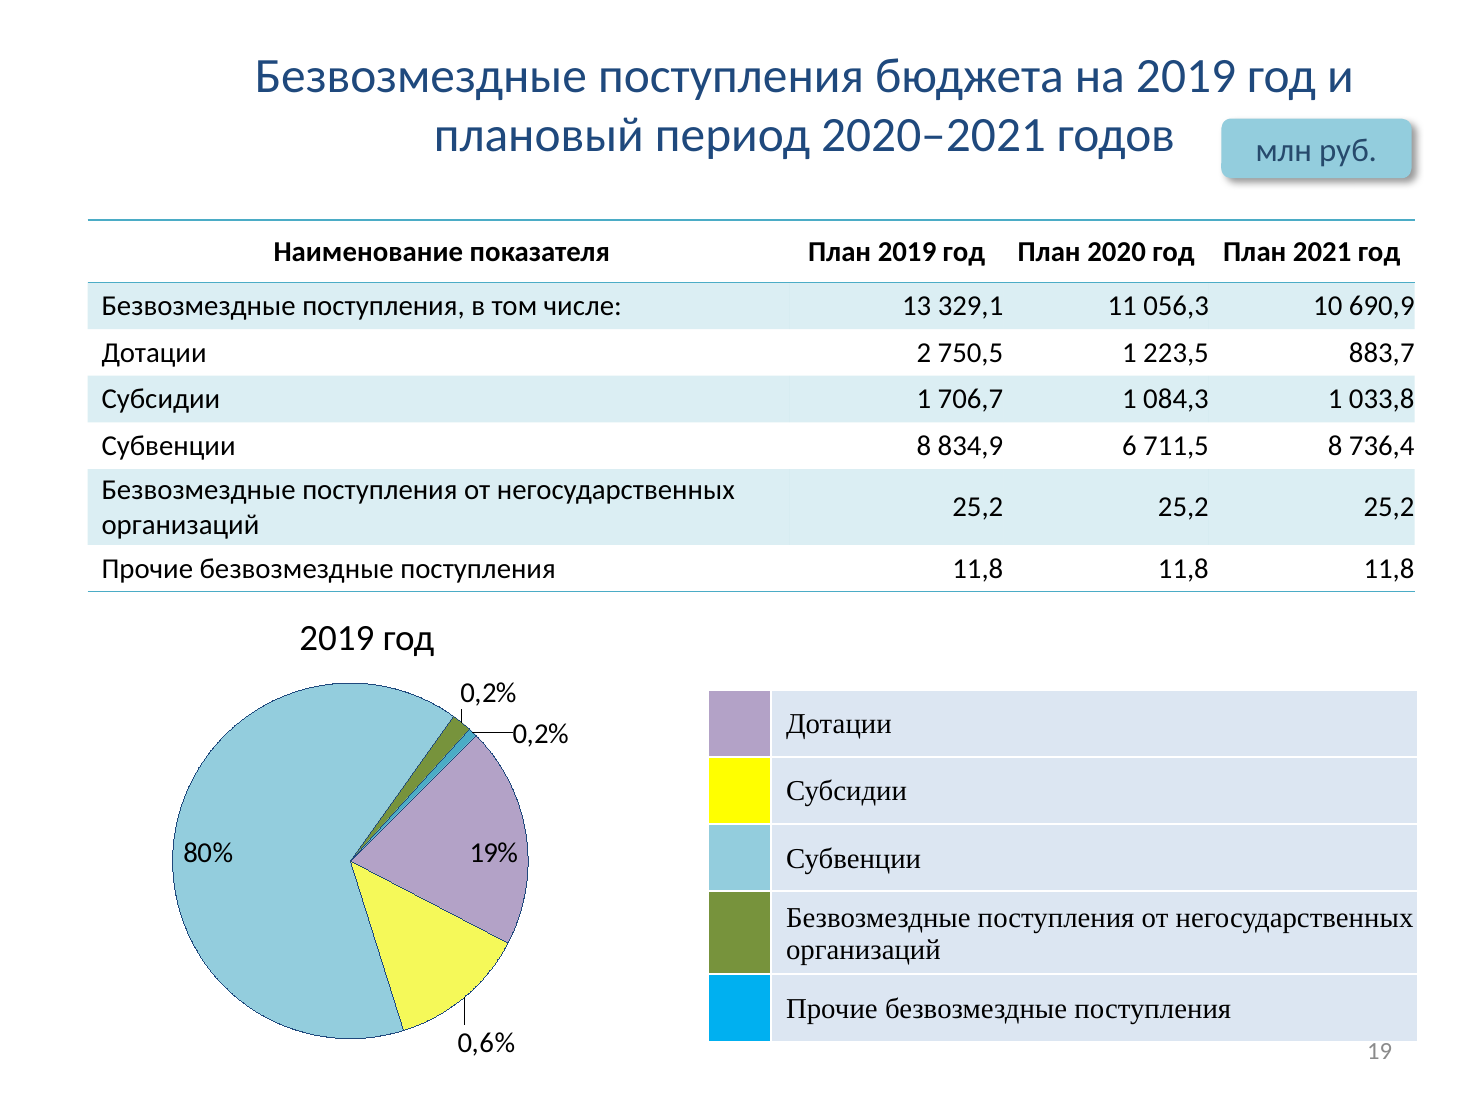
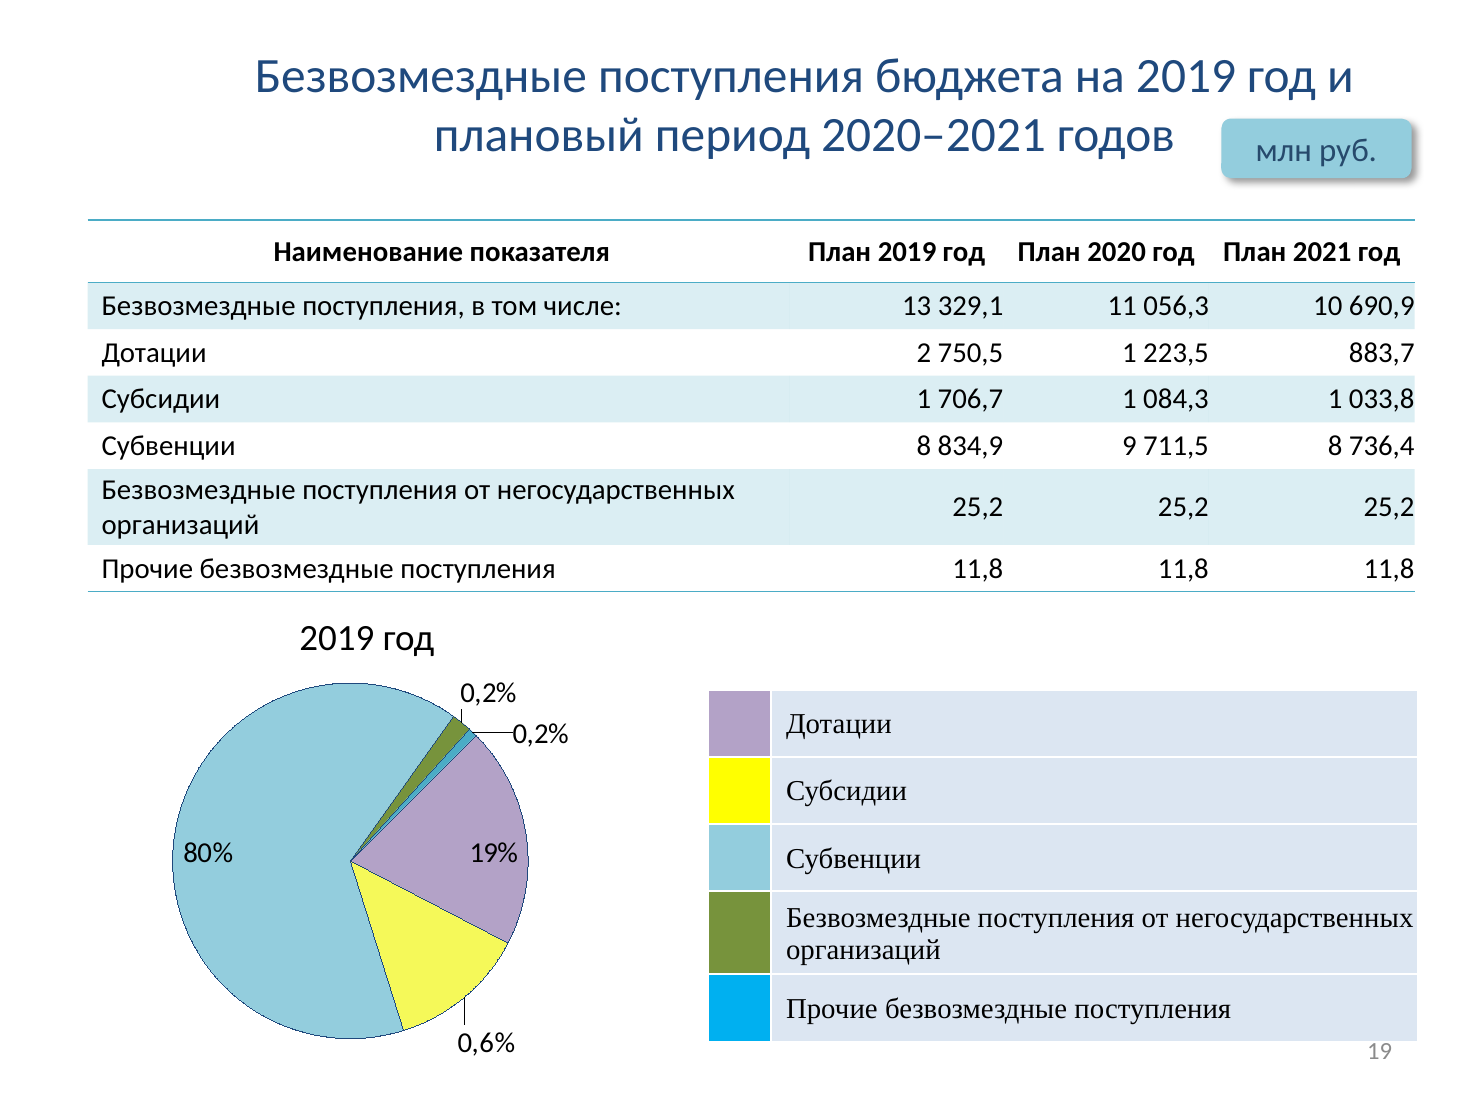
6: 6 -> 9 (1129, 446)
